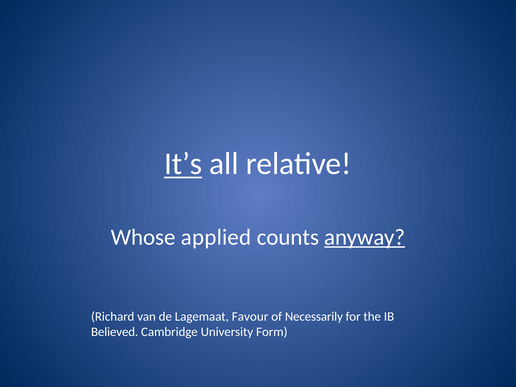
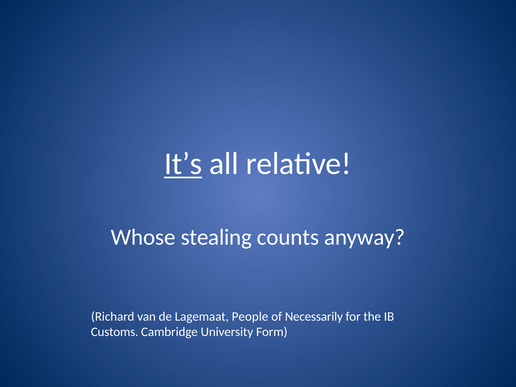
applied: applied -> stealing (216, 237)
anyway underline: present -> none (365, 237)
Favour: Favour -> People (250, 316)
Believed: Believed -> Customs (115, 332)
